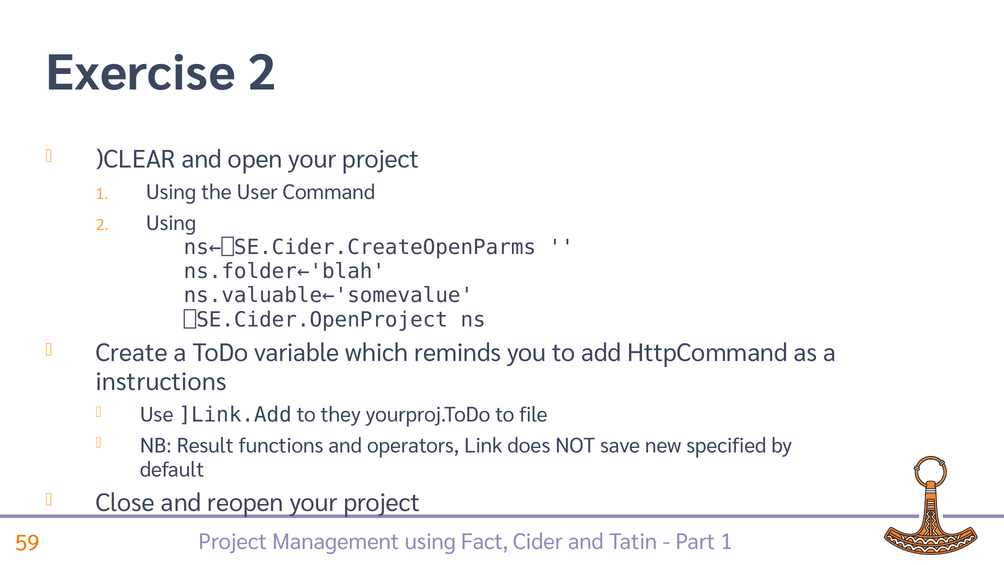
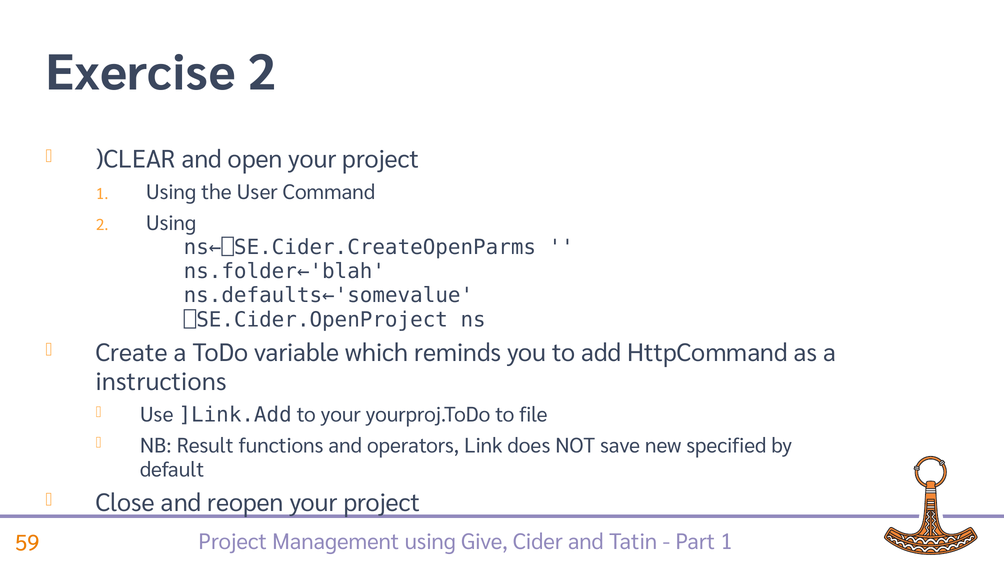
ns.valuable←'somevalue: ns.valuable←'somevalue -> ns.defaults←'somevalue (328, 295)
to they: they -> your (341, 415)
Fact: Fact -> Give (484, 542)
